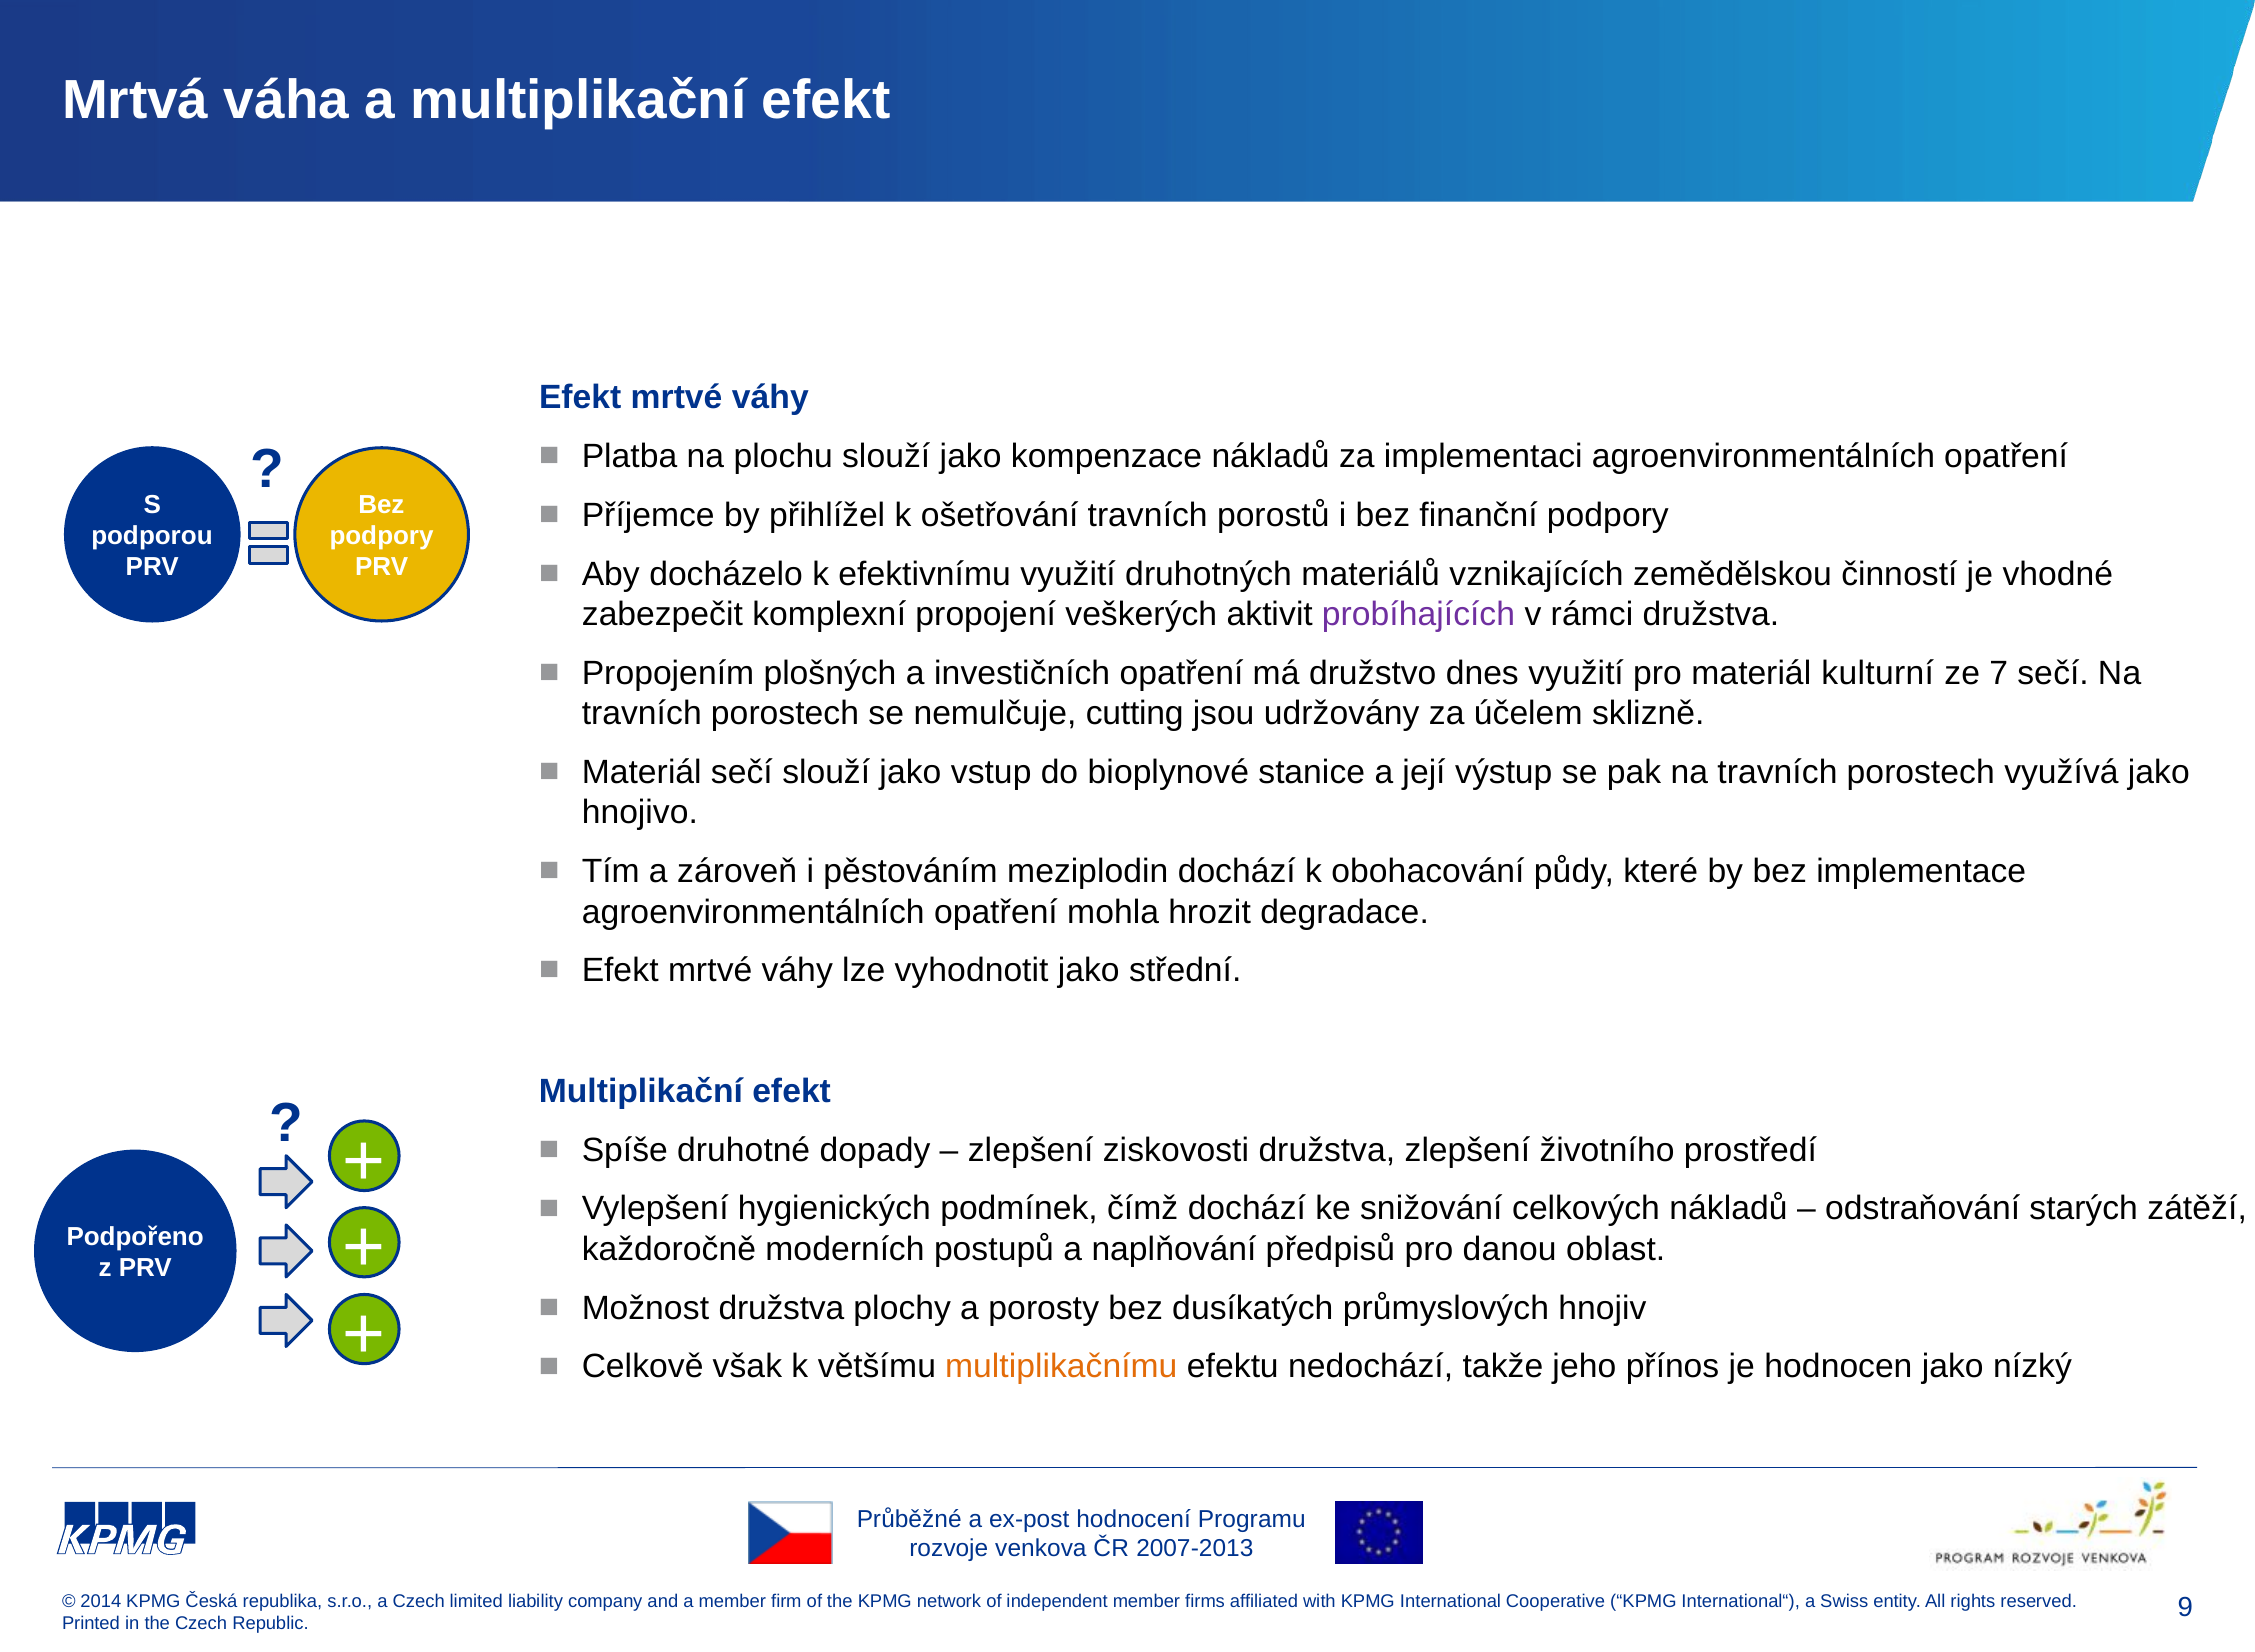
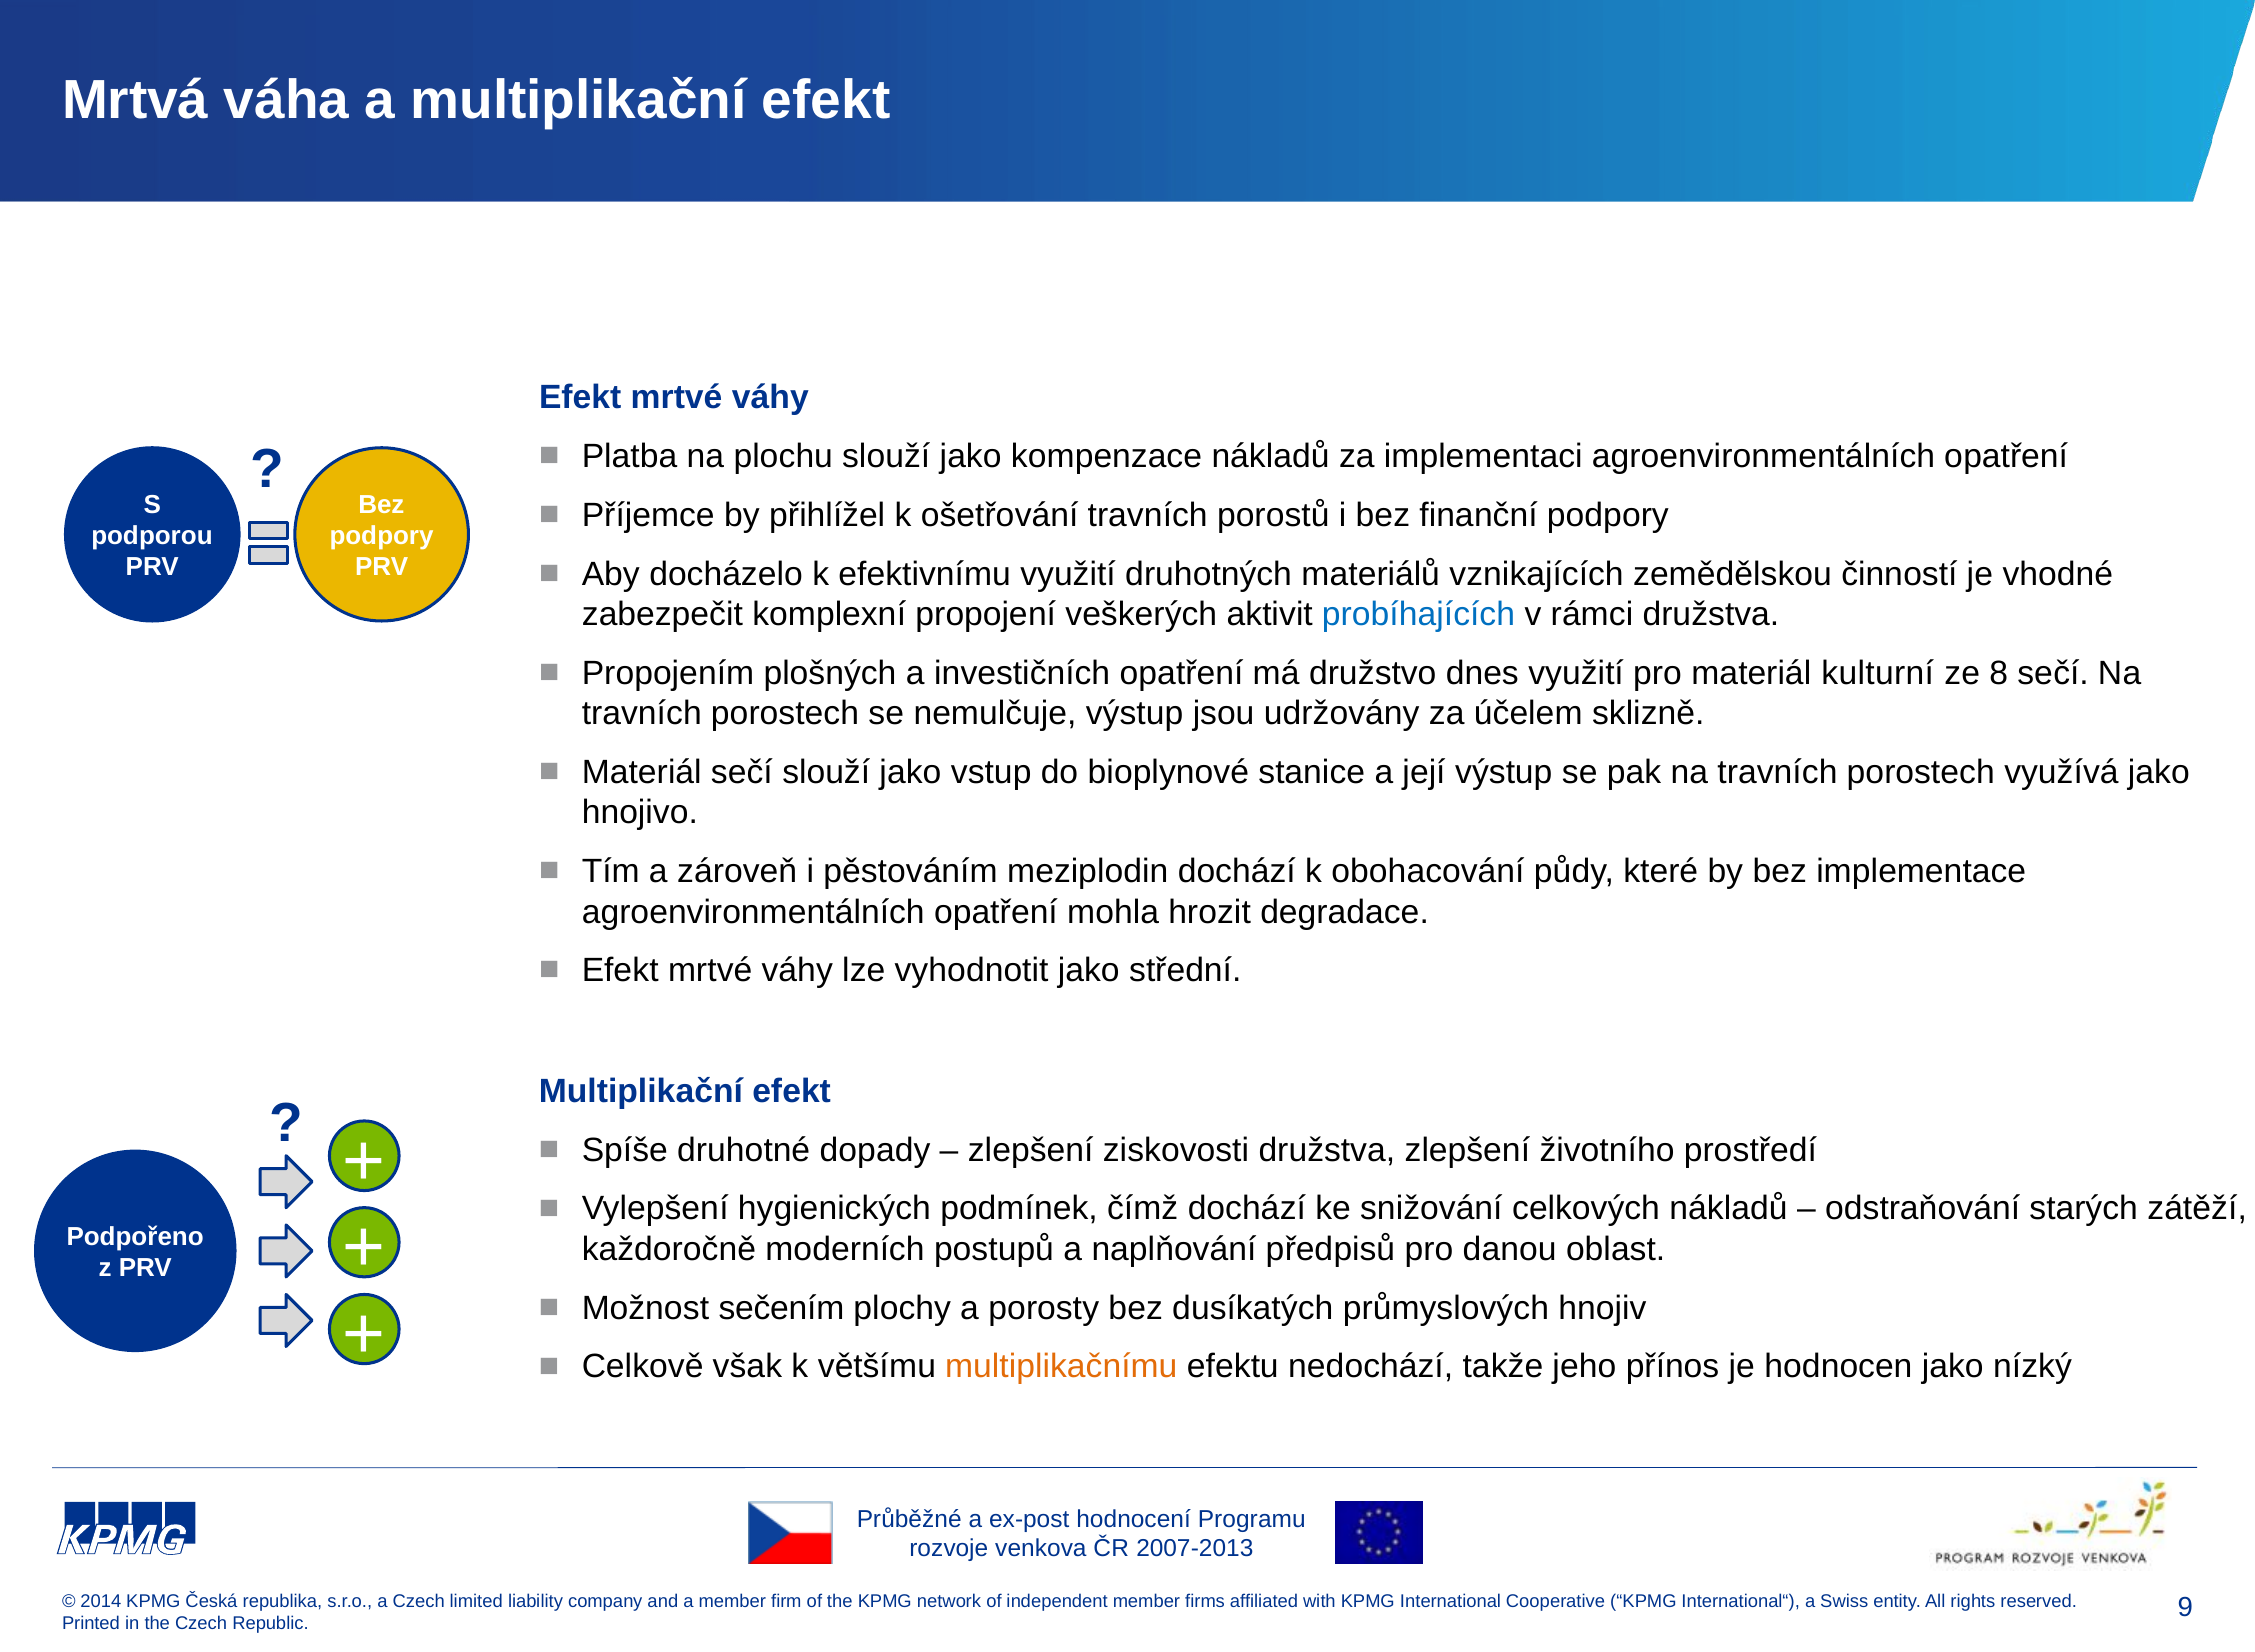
probíhajících colour: purple -> blue (1419, 614)
7: 7 -> 8 (1999, 673)
nemulčuje cutting: cutting -> výstup (1135, 714)
Možnost družstva: družstva -> sečením (781, 1308)
